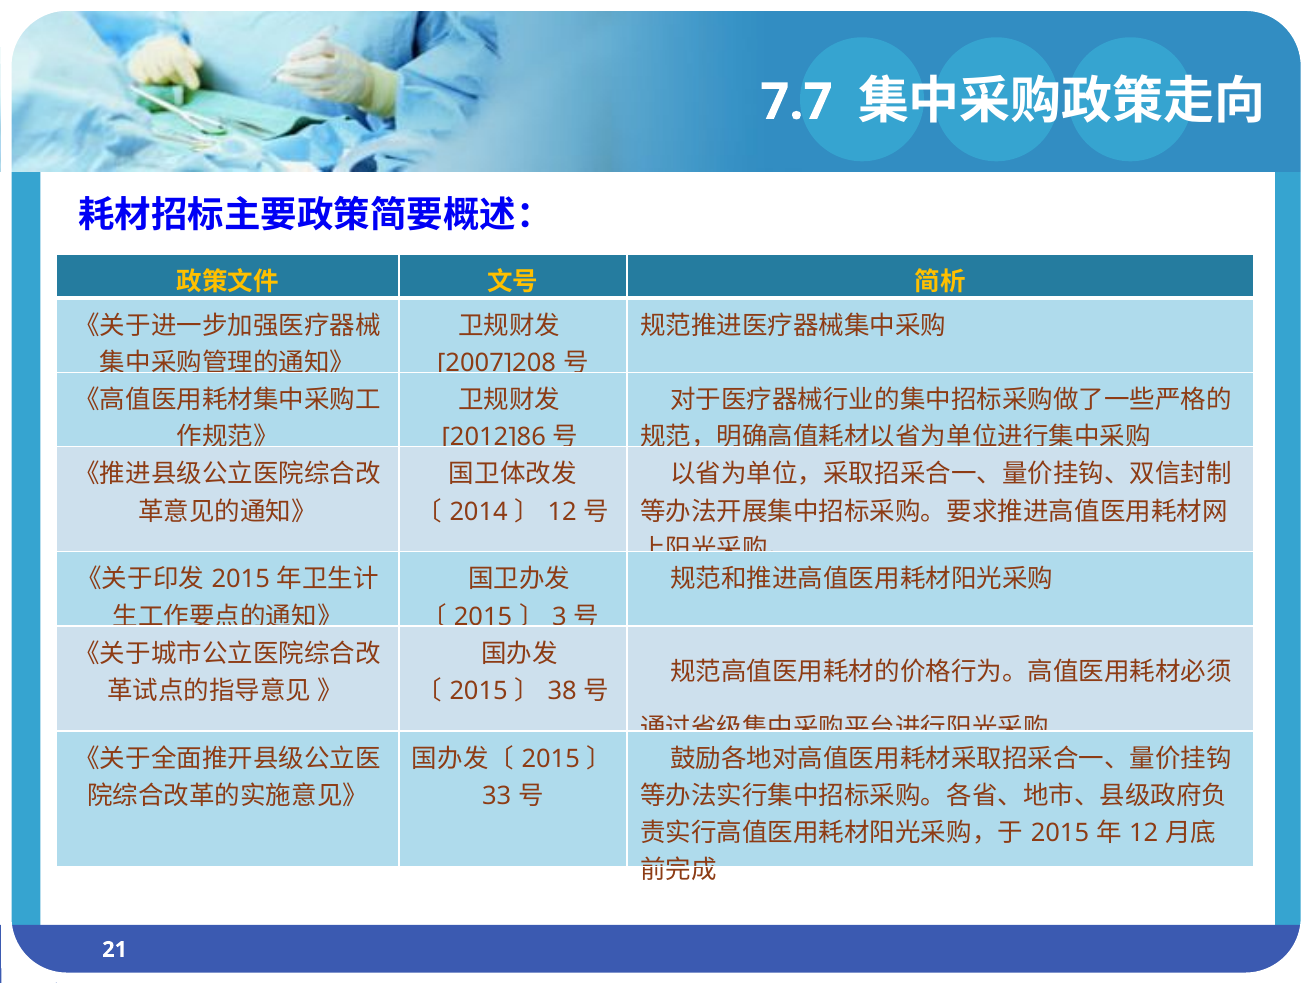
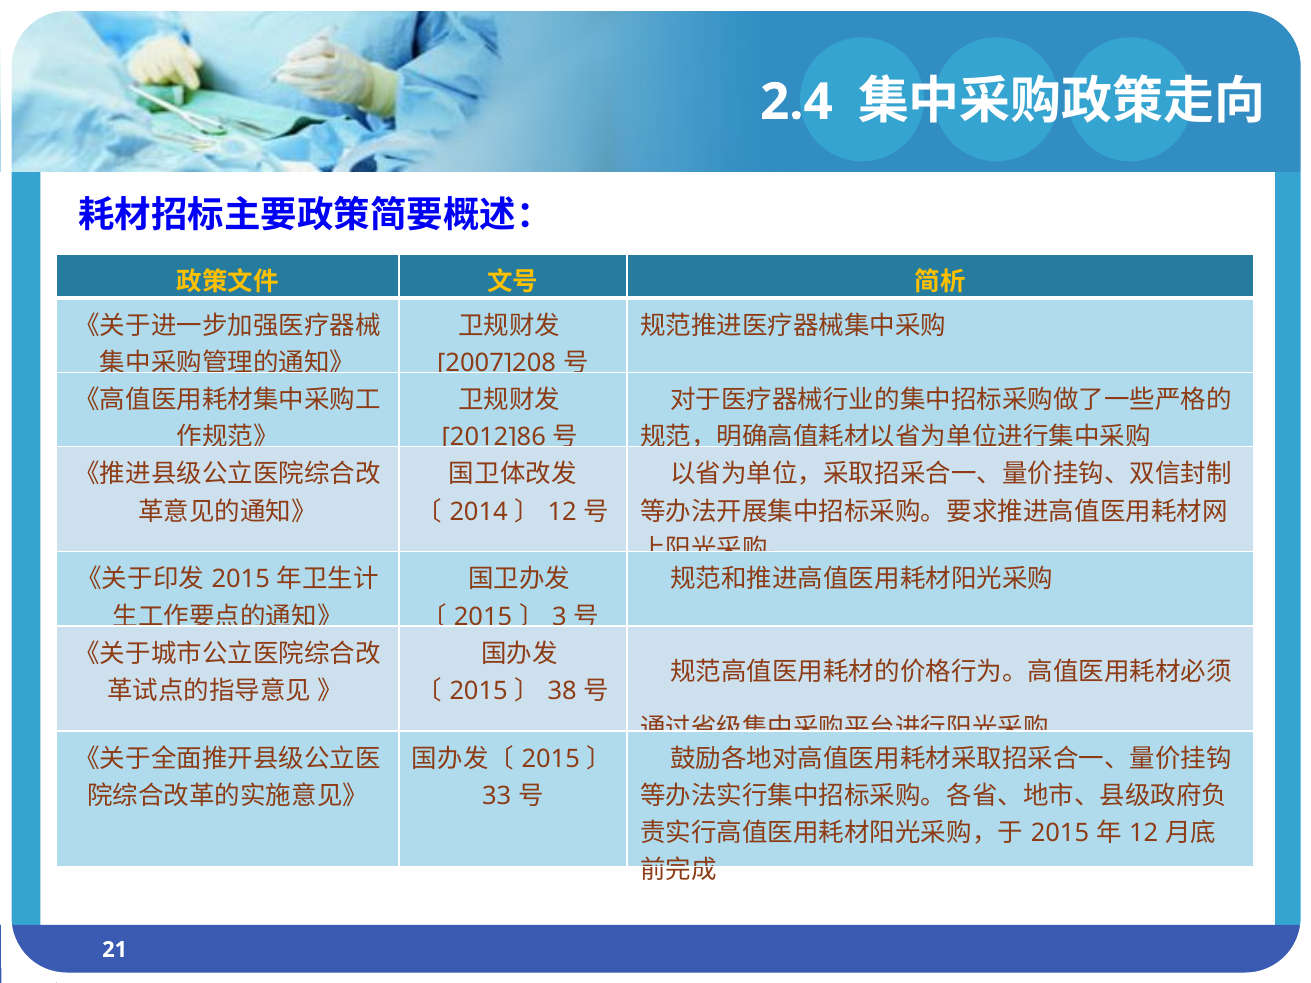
7.7: 7.7 -> 2.4 (796, 102)
